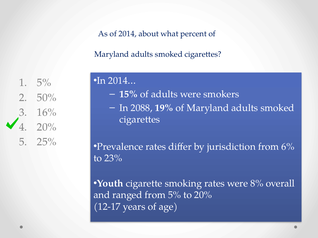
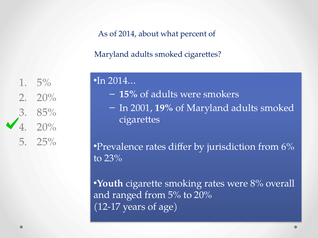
50%: 50% -> 20% (47, 98)
2088: 2088 -> 2001 (142, 108)
16%: 16% -> 85% (47, 113)
